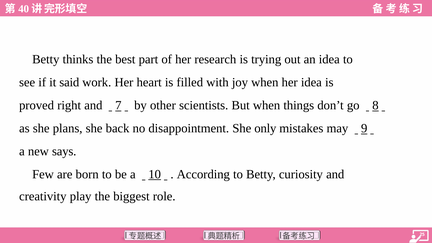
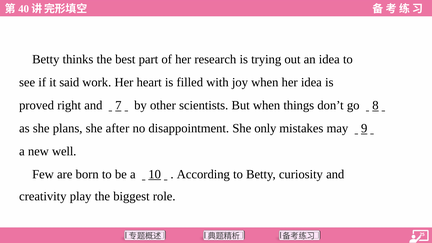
back: back -> after (118, 128)
says: says -> well (64, 151)
